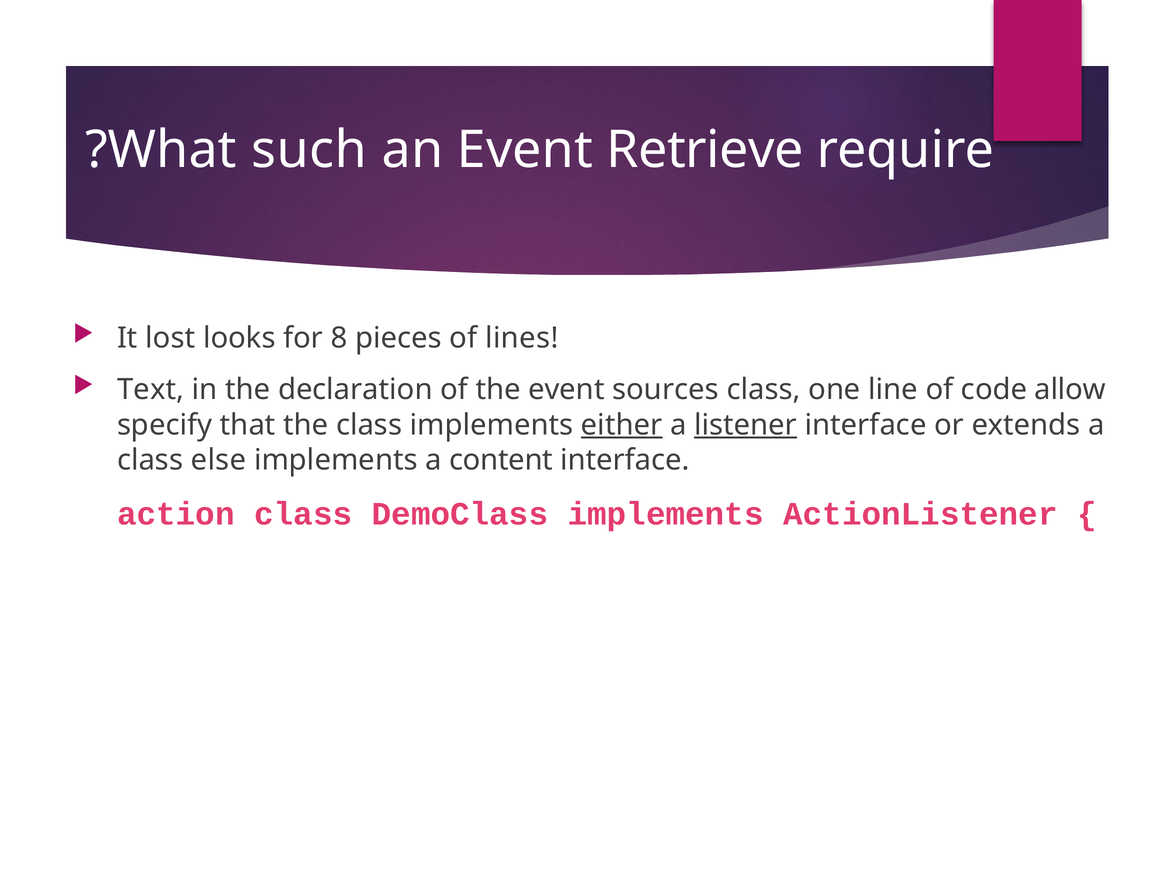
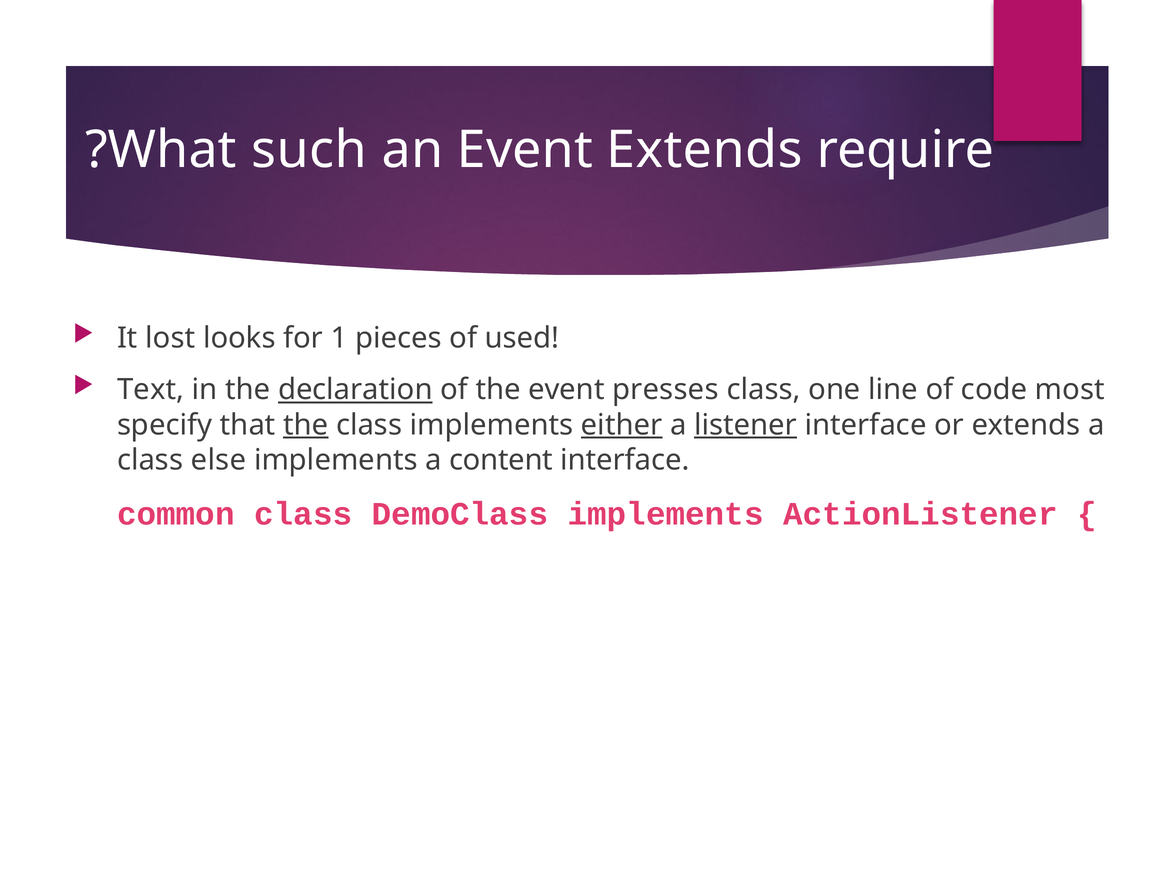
Event Retrieve: Retrieve -> Extends (705, 150)
8: 8 -> 1 (339, 338)
lines: lines -> used (522, 338)
declaration underline: none -> present (355, 390)
sources: sources -> presses (665, 390)
allow: allow -> most (1070, 390)
the underline: none -> present (306, 425)
action: action -> common (176, 514)
